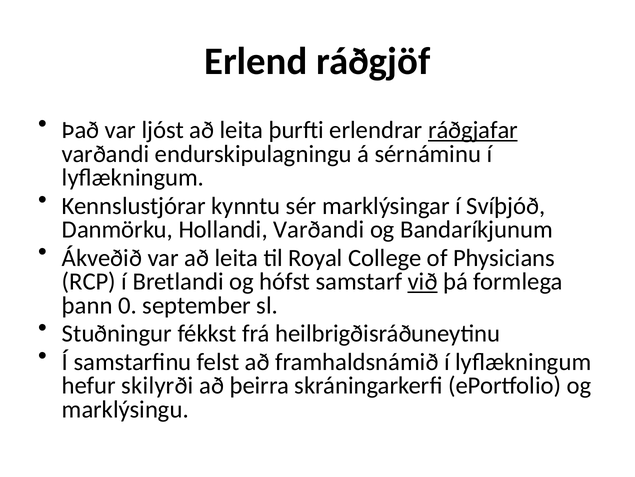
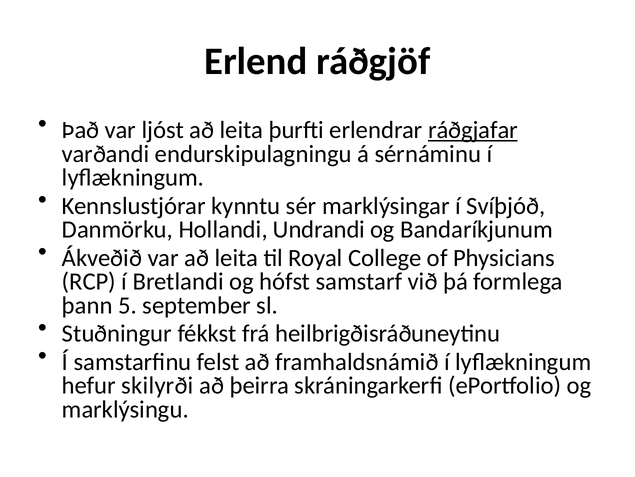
Hollandi Varðandi: Varðandi -> Undrandi (319, 229)
við underline: present -> none (423, 281)
0: 0 -> 5 (127, 305)
